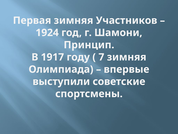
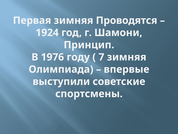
Участников: Участников -> Проводятся (127, 20)
1917: 1917 -> 1976 (52, 57)
